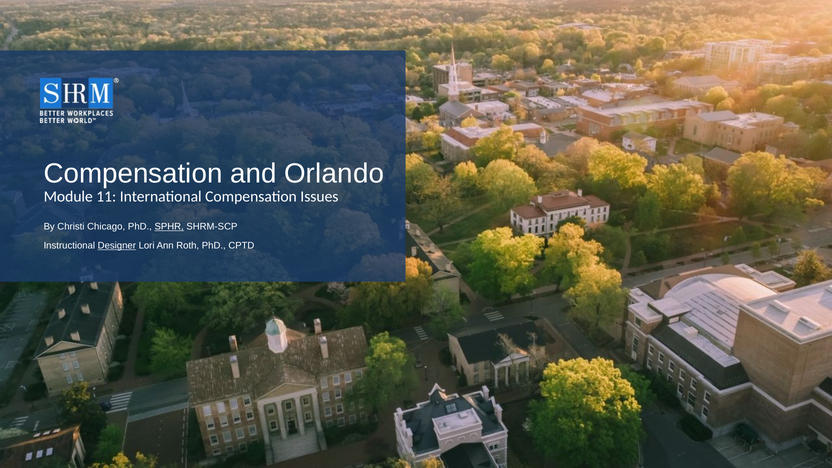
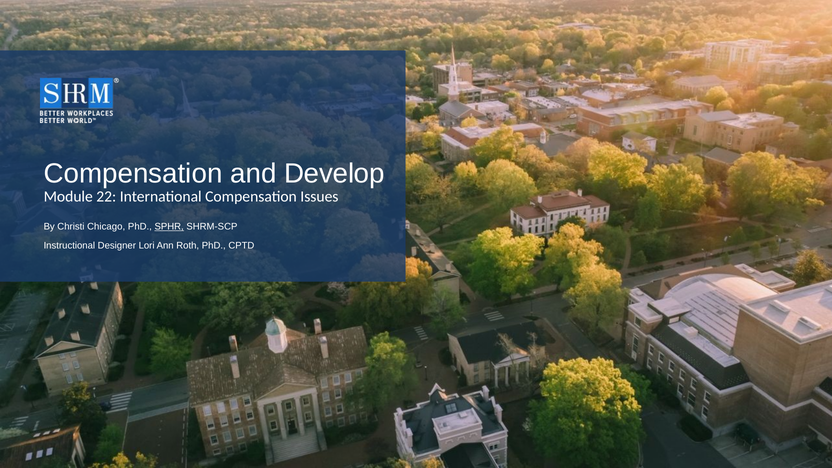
Orlando: Orlando -> Develop (334, 173)
11: 11 -> 22 (106, 197)
Designer underline: present -> none (117, 246)
